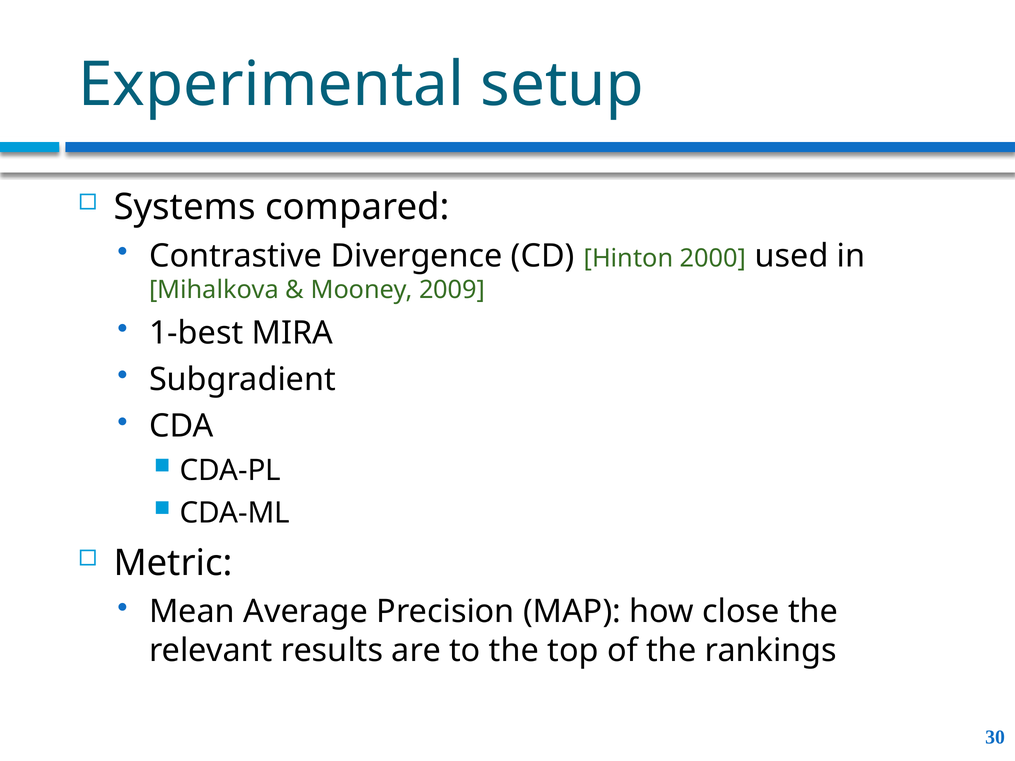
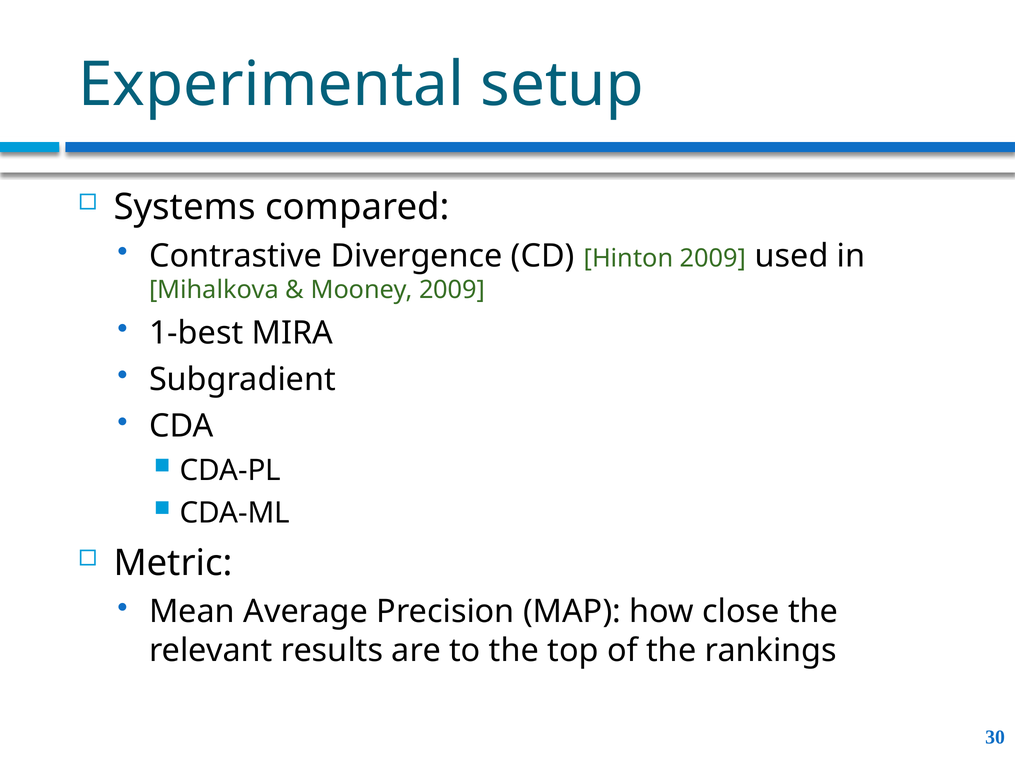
Hinton 2000: 2000 -> 2009 (713, 258)
